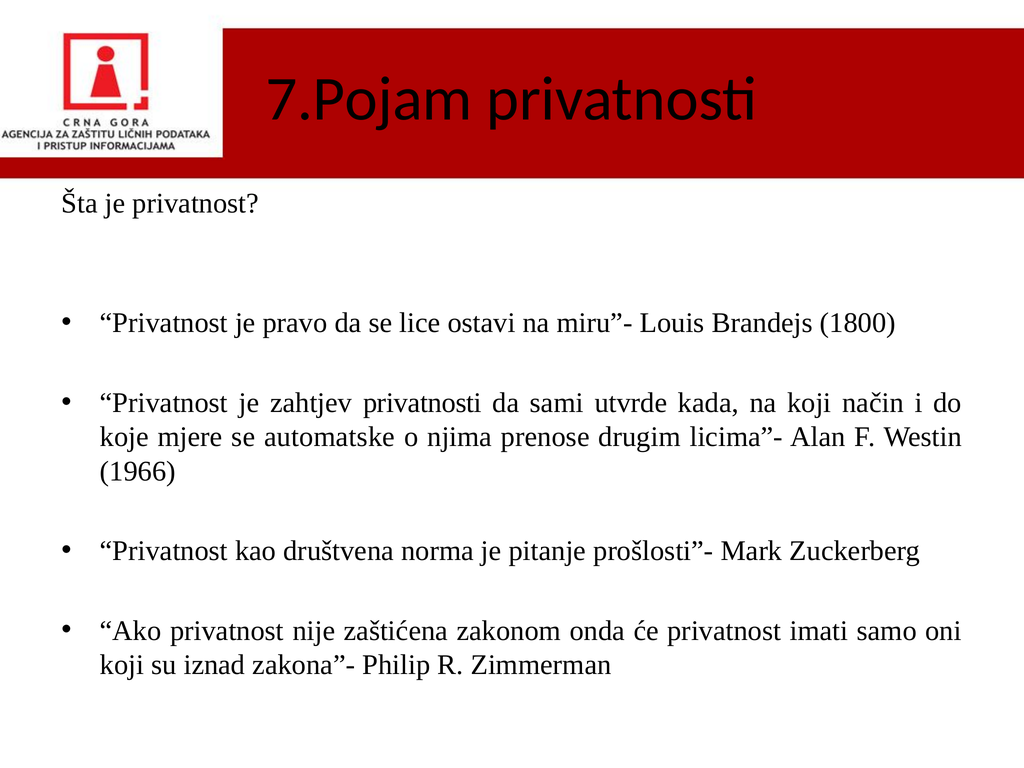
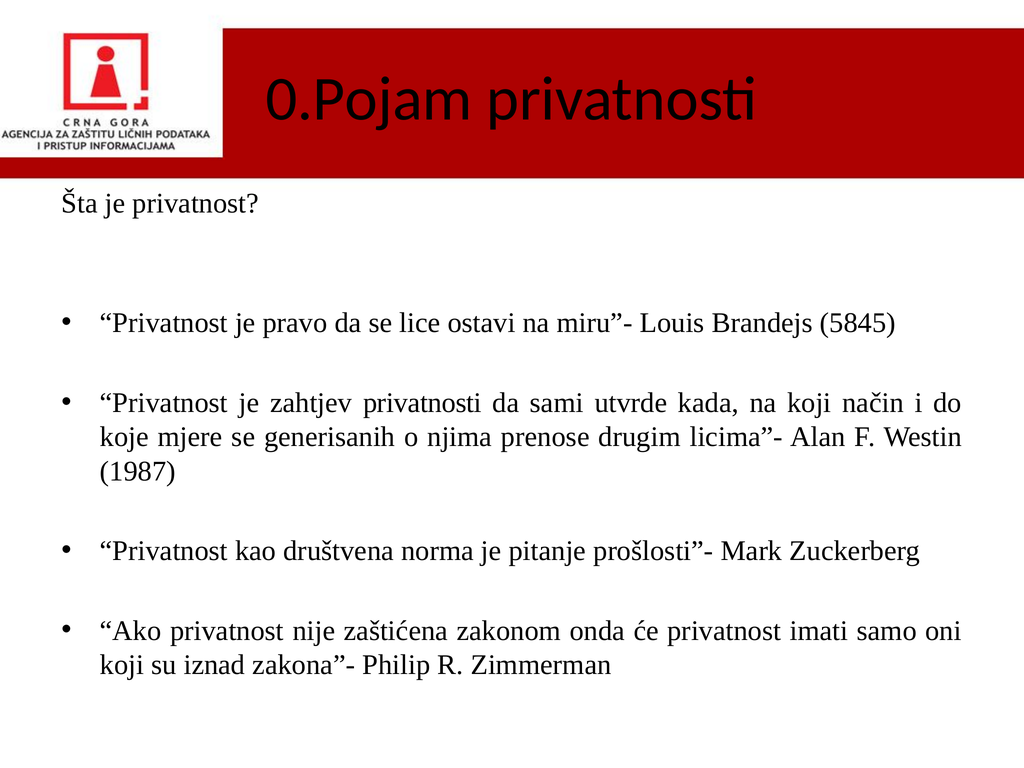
7.Pojam: 7.Pojam -> 0.Pojam (369, 99)
1800: 1800 -> 5845 (858, 323)
automatske: automatske -> generisanih (330, 437)
1966: 1966 -> 1987 (138, 471)
